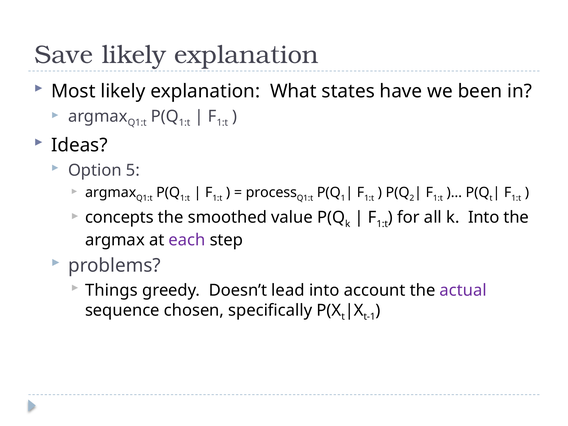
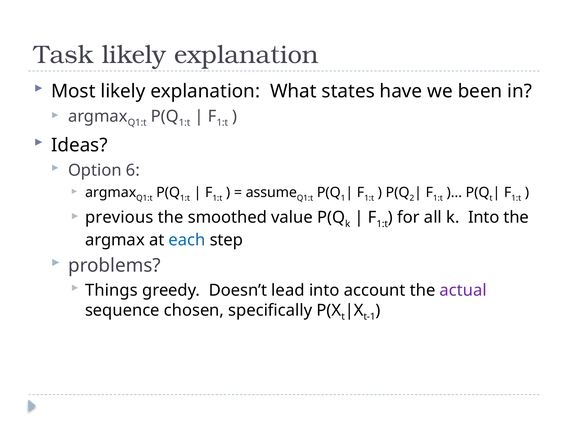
Save: Save -> Task (64, 55)
5: 5 -> 6 (133, 170)
process: process -> assume (271, 193)
concepts: concepts -> previous (119, 217)
each colour: purple -> blue (187, 240)
